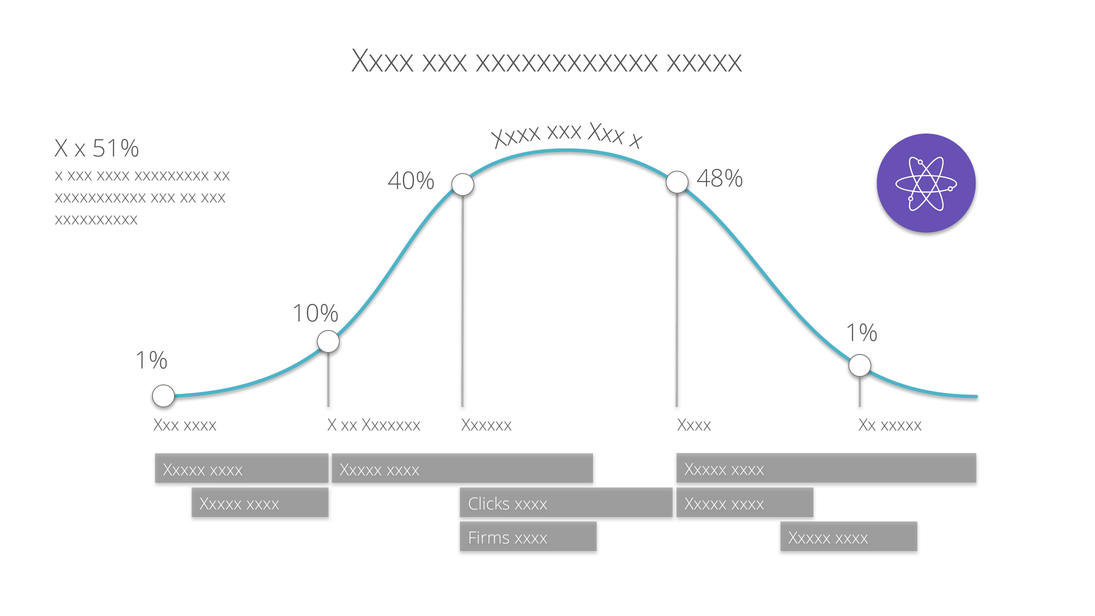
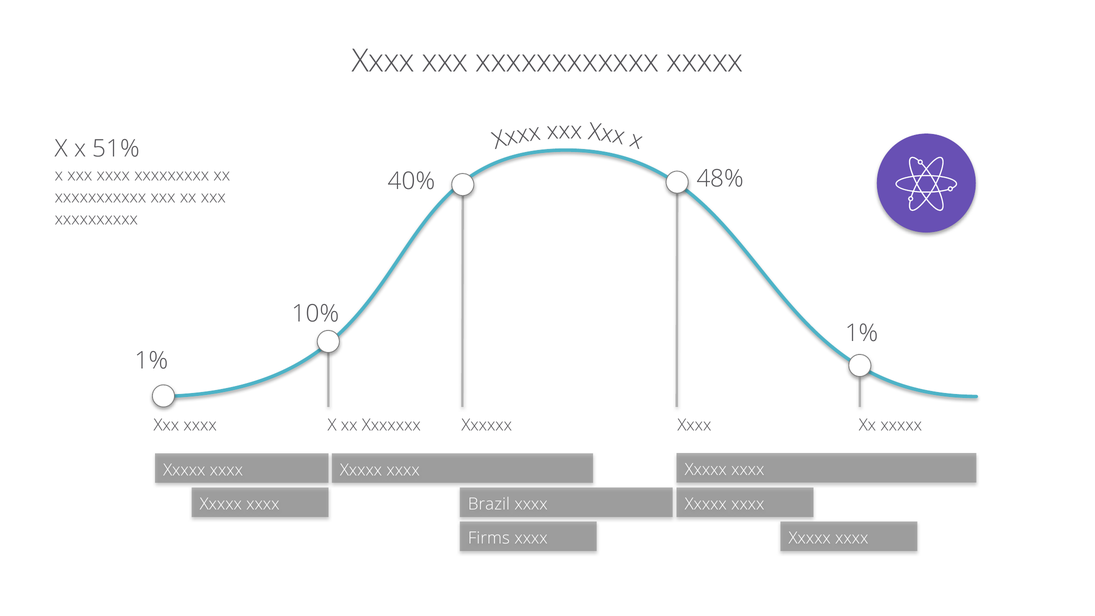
Clicks: Clicks -> Brazil (489, 504)
